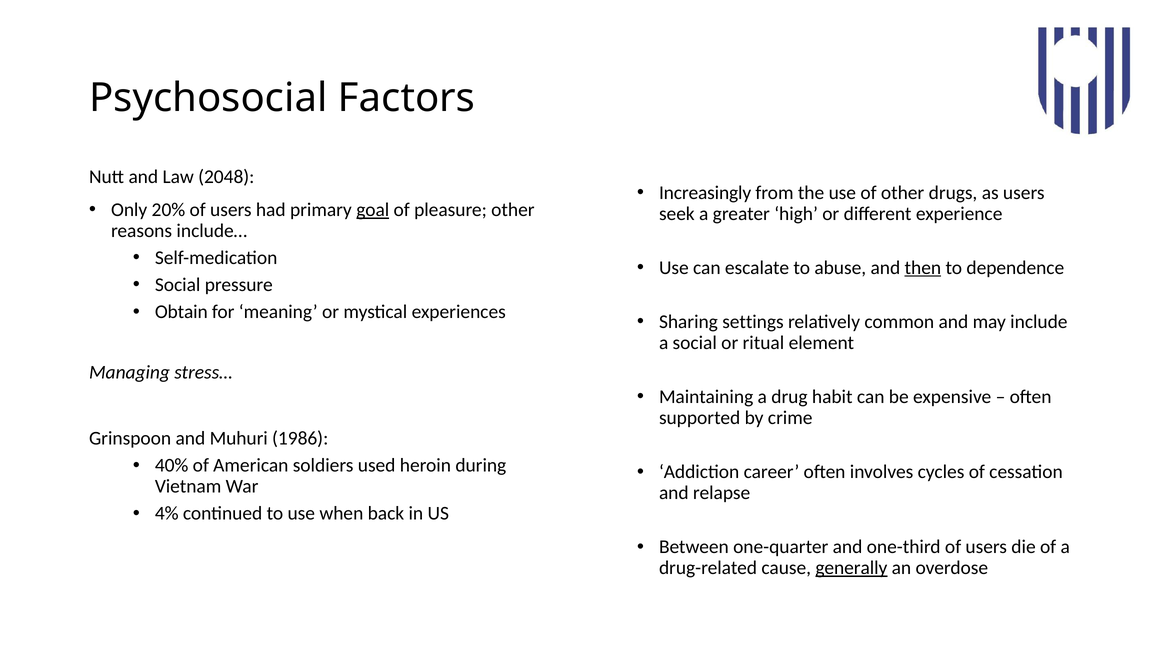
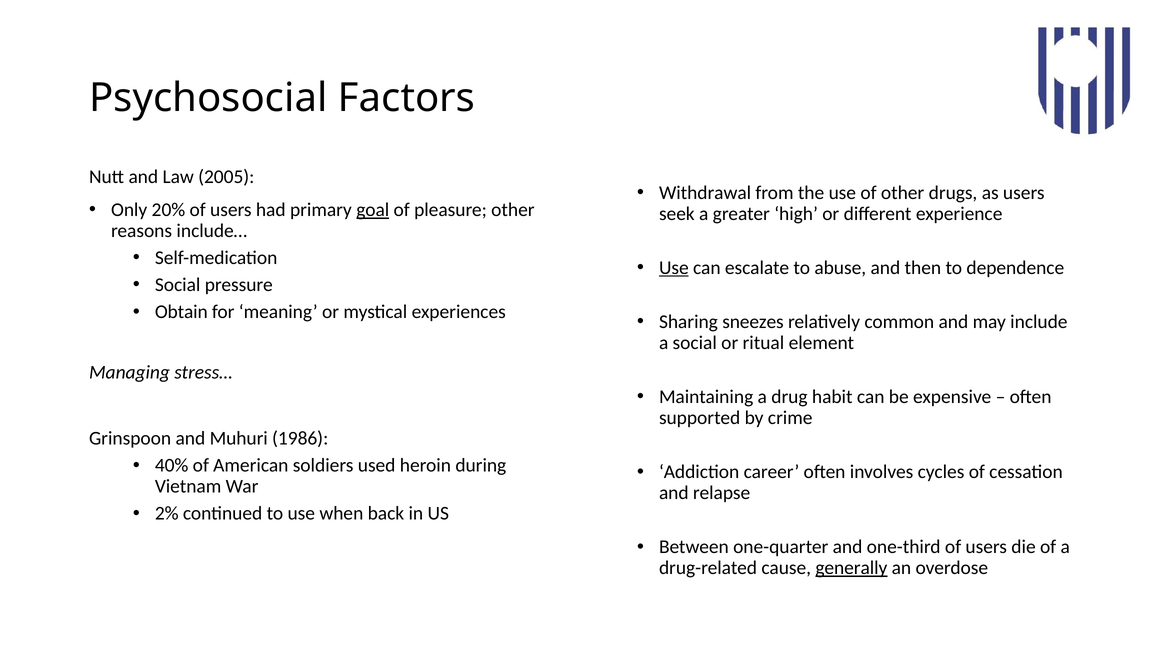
2048: 2048 -> 2005 (226, 177)
Increasingly: Increasingly -> Withdrawal (705, 193)
Use underline: none -> present (674, 268)
then underline: present -> none (923, 268)
settings: settings -> sneezes (753, 322)
4%: 4% -> 2% (167, 514)
